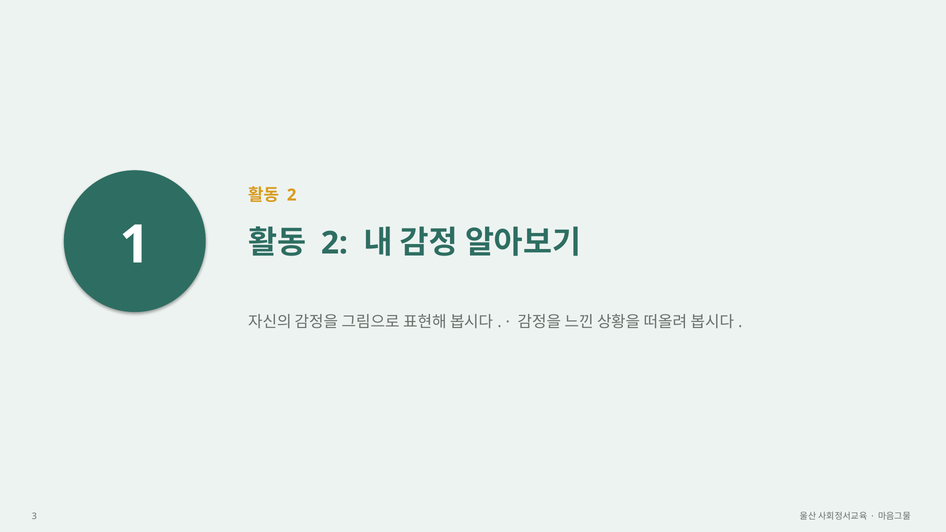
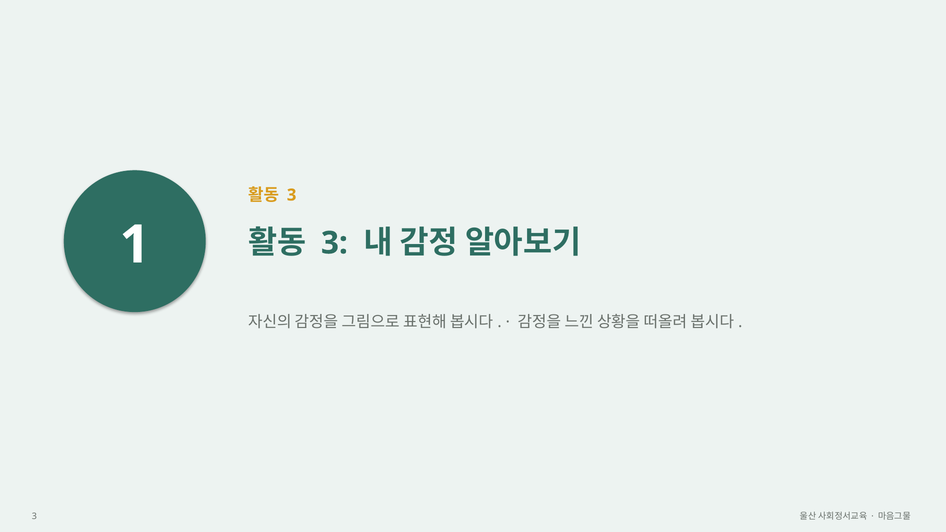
2: 2 -> 3 (292, 195)
2: 2 -> 3 (334, 243)
